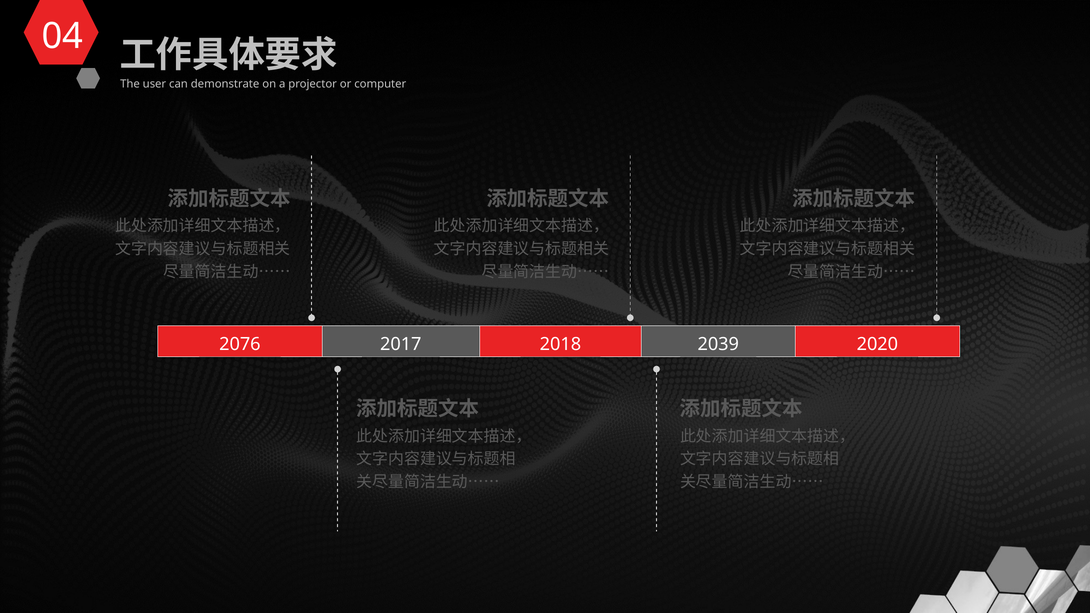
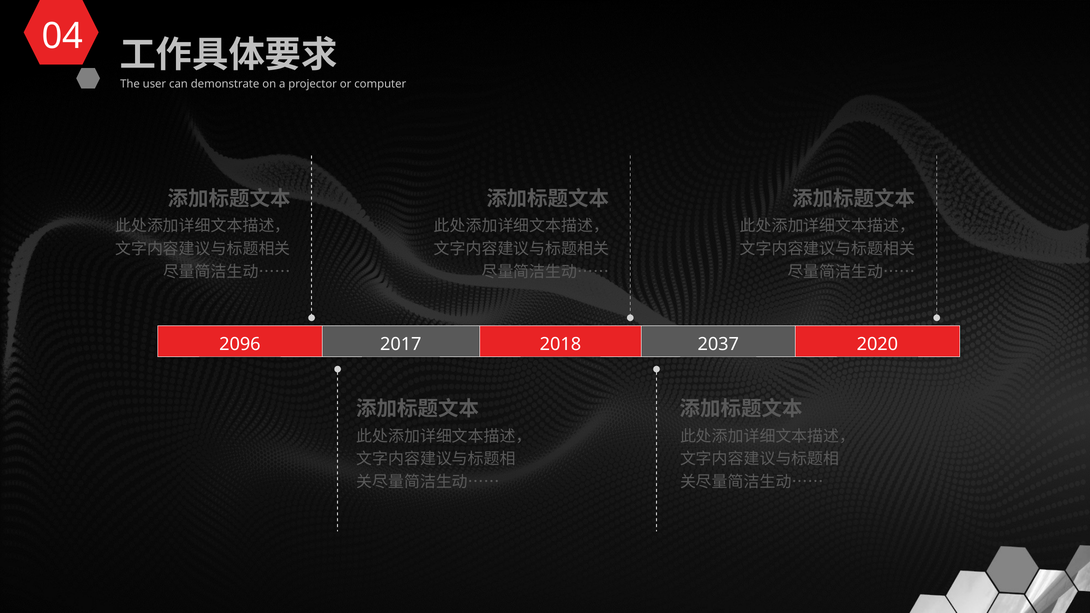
2076: 2076 -> 2096 (240, 344)
2039: 2039 -> 2037 (718, 344)
